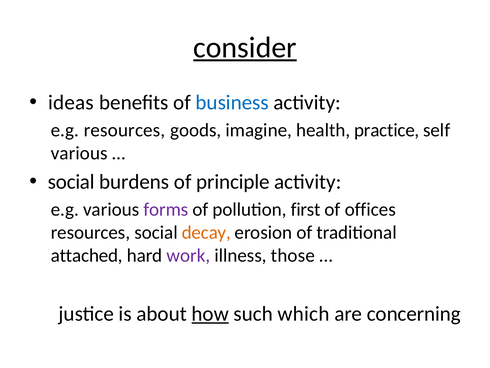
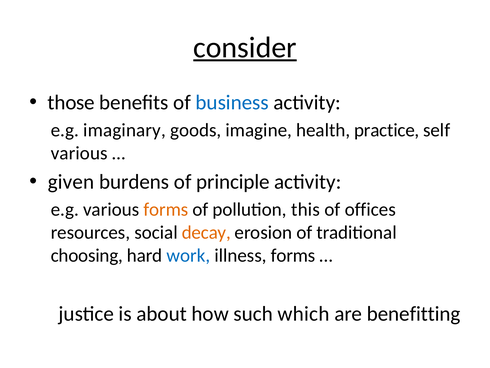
ideas: ideas -> those (71, 102)
e.g resources: resources -> imaginary (125, 130)
social: social -> given (71, 182)
forms colour: purple -> orange (166, 209)
first: first -> this (305, 209)
attached: attached -> choosing (87, 255)
work colour: purple -> blue (188, 255)
illness those: those -> forms (293, 255)
how underline: present -> none (210, 313)
concerning: concerning -> benefitting (414, 313)
